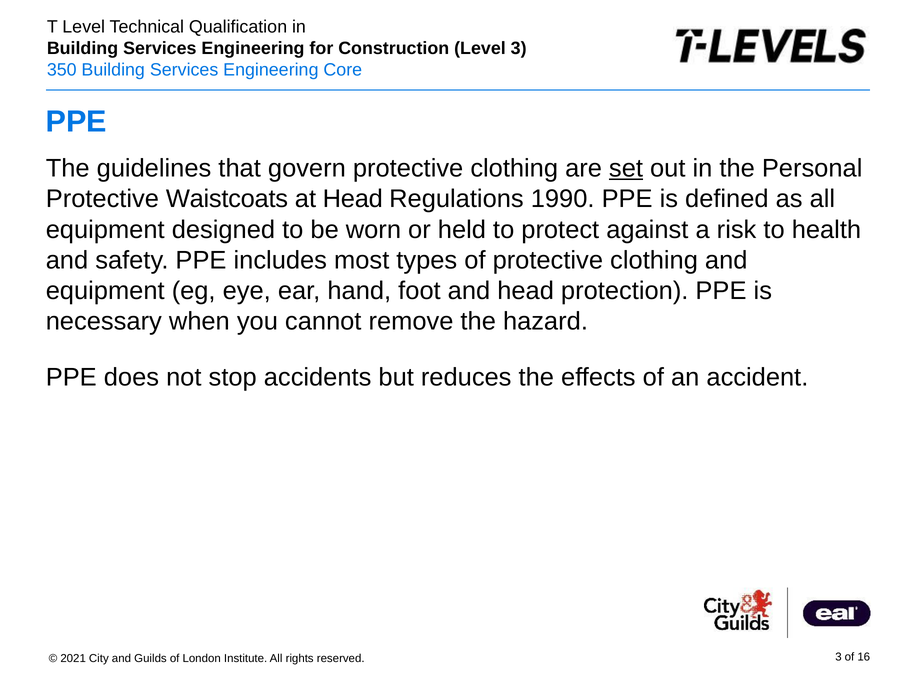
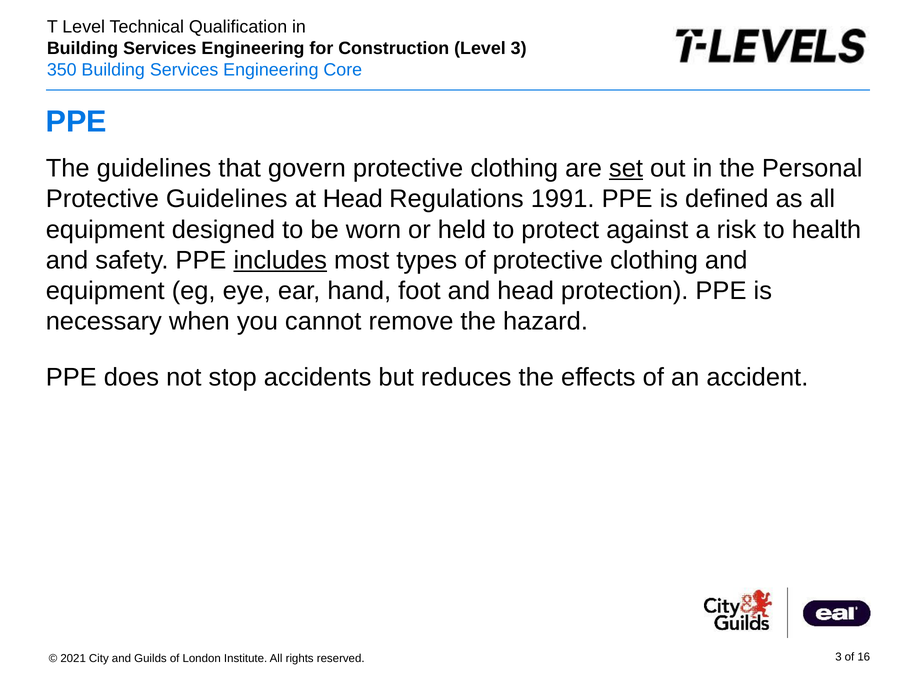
Protective Waistcoats: Waistcoats -> Guidelines (227, 199)
1990: 1990 -> 1991 (563, 199)
includes underline: none -> present (280, 260)
